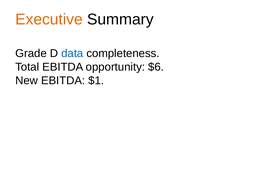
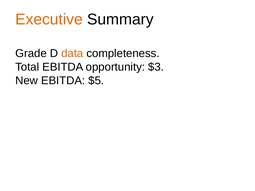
data colour: blue -> orange (72, 53)
$6: $6 -> $3 (156, 67)
$1: $1 -> $5 (96, 81)
